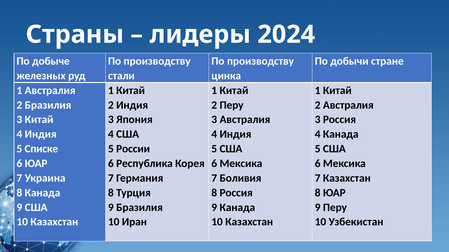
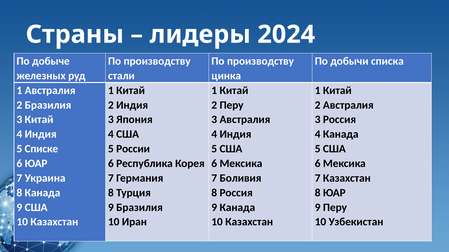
стране: стране -> списка (387, 61)
